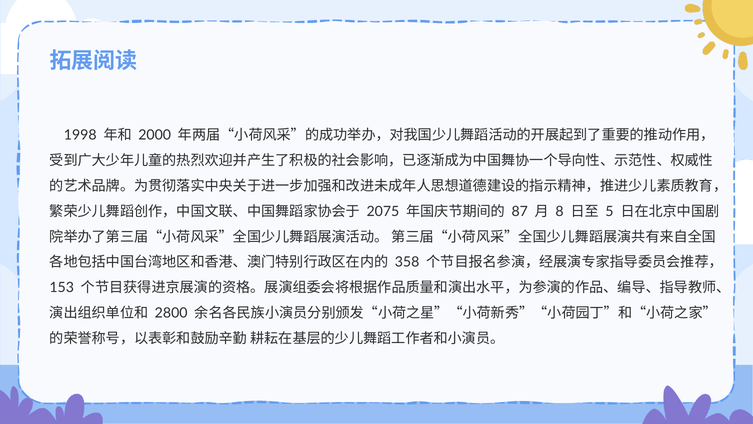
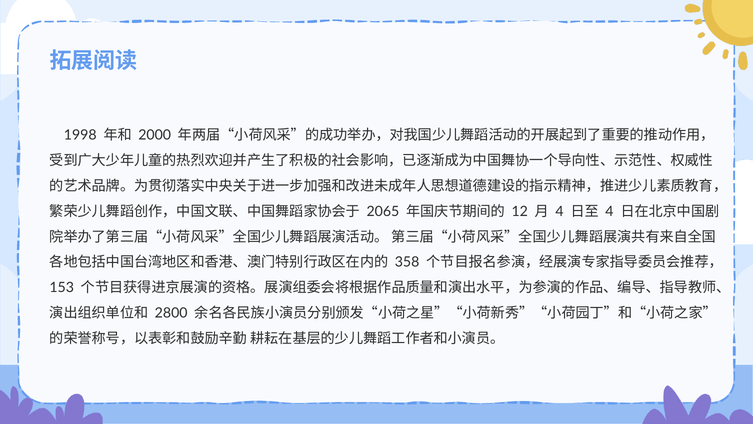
2075: 2075 -> 2065 (383, 211)
87: 87 -> 12 (520, 211)
8: 8 -> 4 (560, 211)
5: 5 -> 4 (609, 211)
